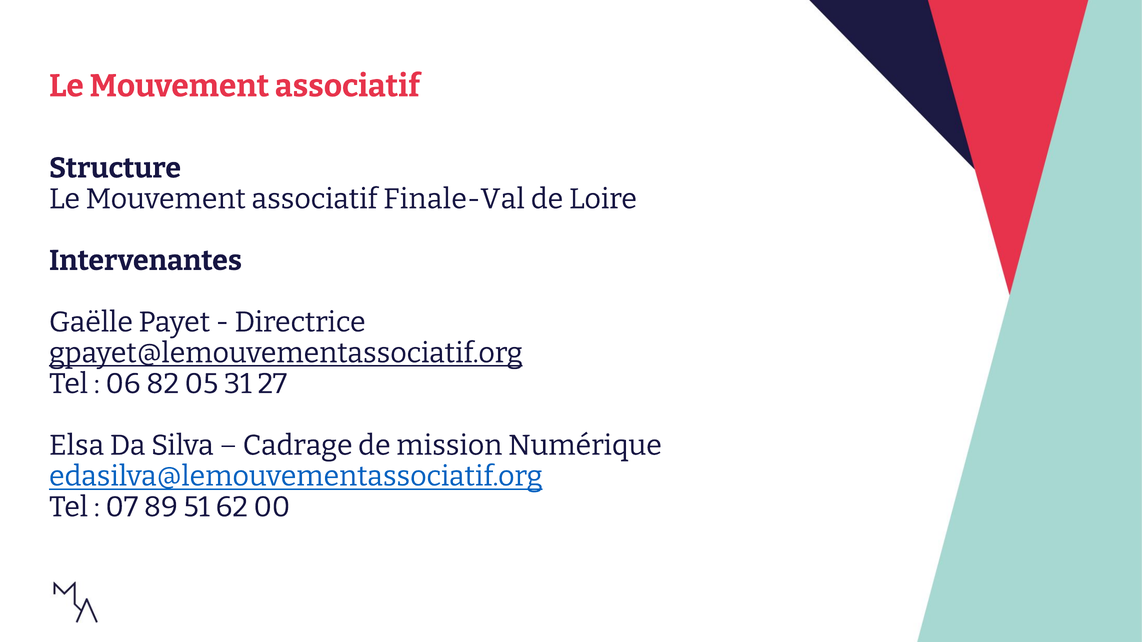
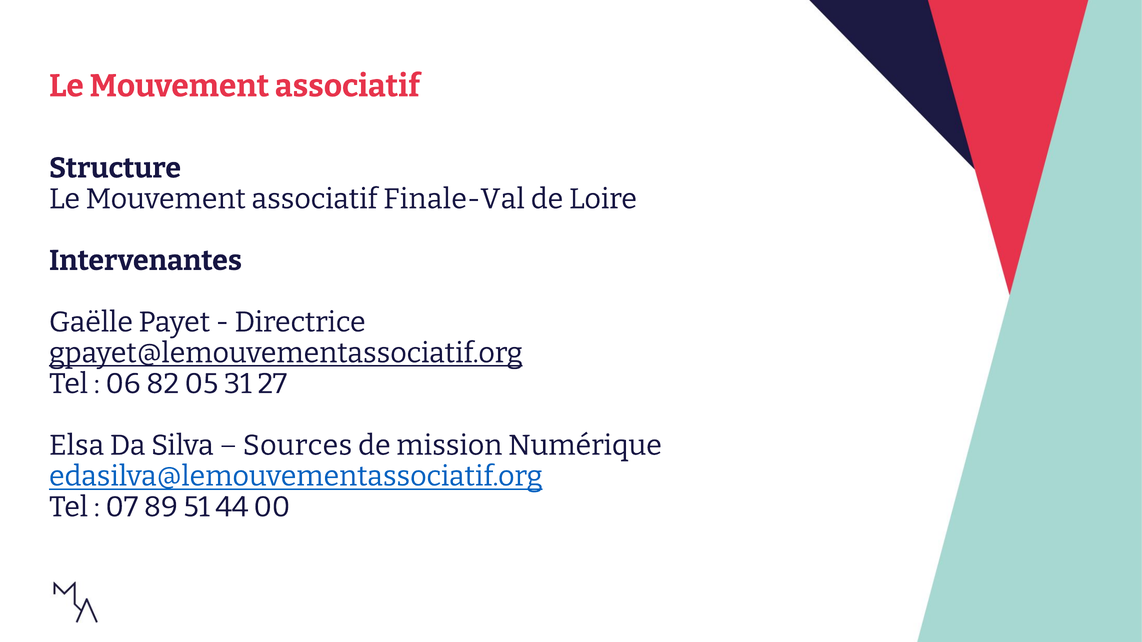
Cadrage: Cadrage -> Sources (297, 446)
62: 62 -> 44 (232, 507)
